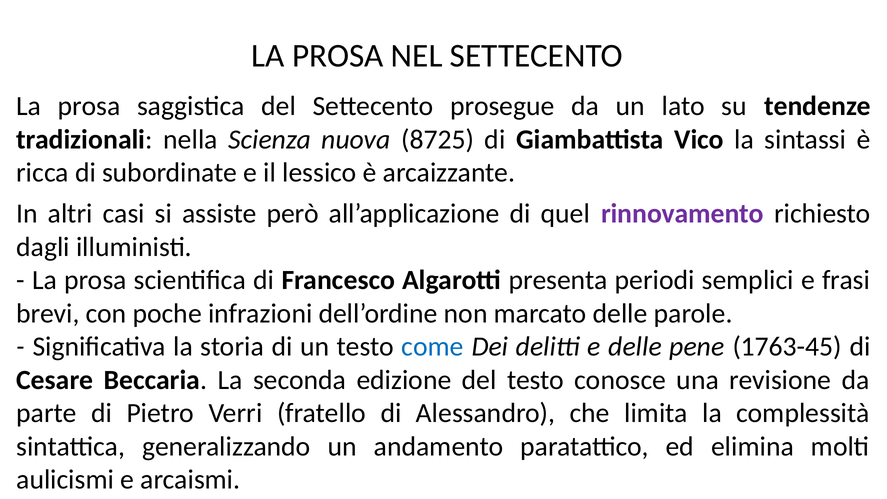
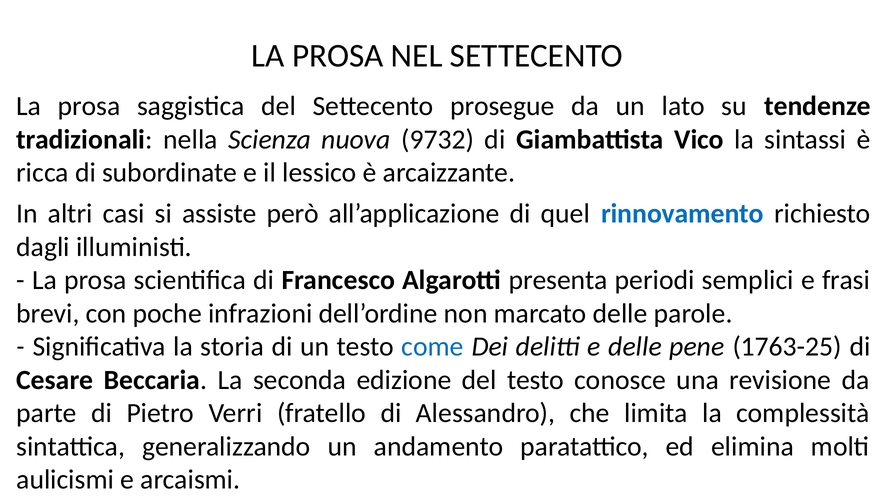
8725: 8725 -> 9732 (438, 139)
rinnovamento colour: purple -> blue (682, 214)
1763-45: 1763-45 -> 1763-25 (787, 347)
